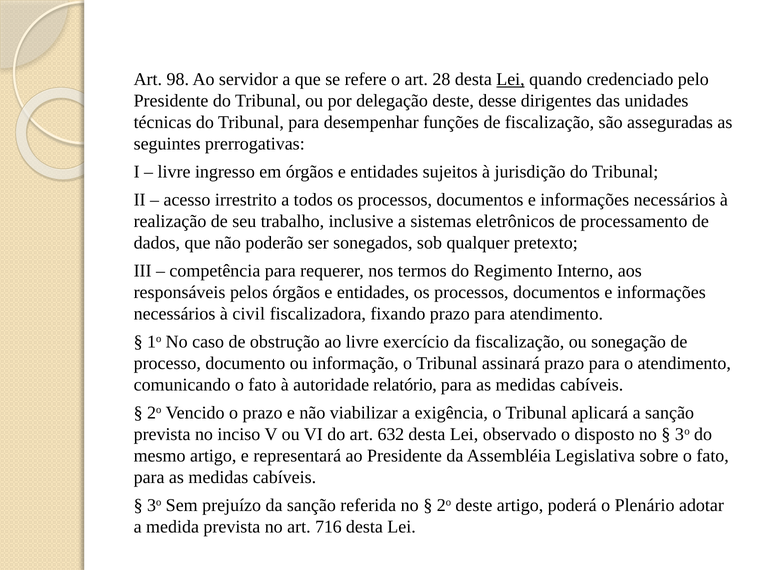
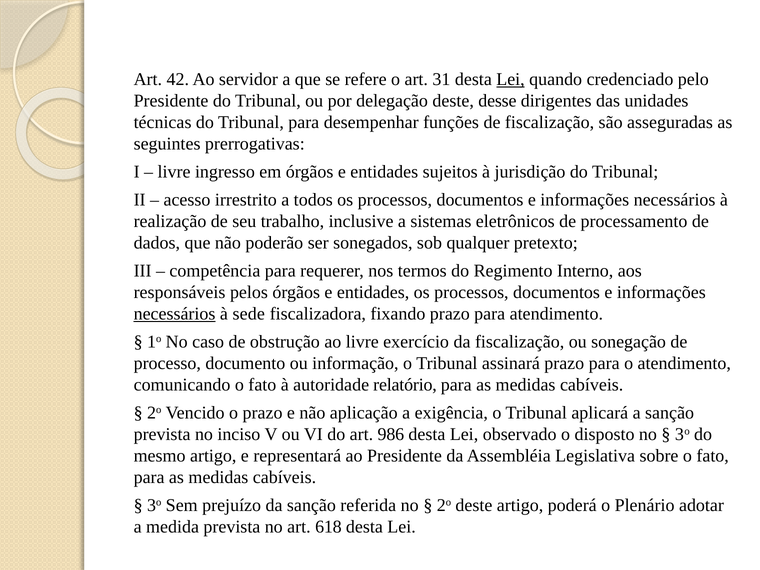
98: 98 -> 42 (178, 79)
28: 28 -> 31 (441, 79)
necessários underline: none -> present (175, 314)
civil: civil -> sede (249, 314)
viabilizar: viabilizar -> aplicação (364, 413)
632: 632 -> 986 (391, 434)
716: 716 -> 618 (328, 527)
